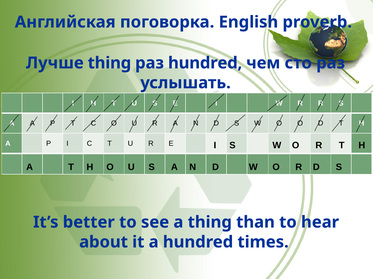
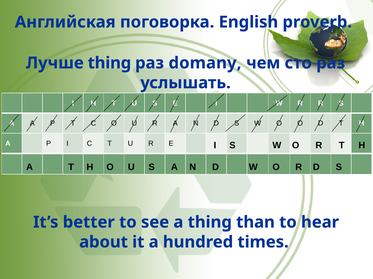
раз hundred: hundred -> domany (205, 63)
